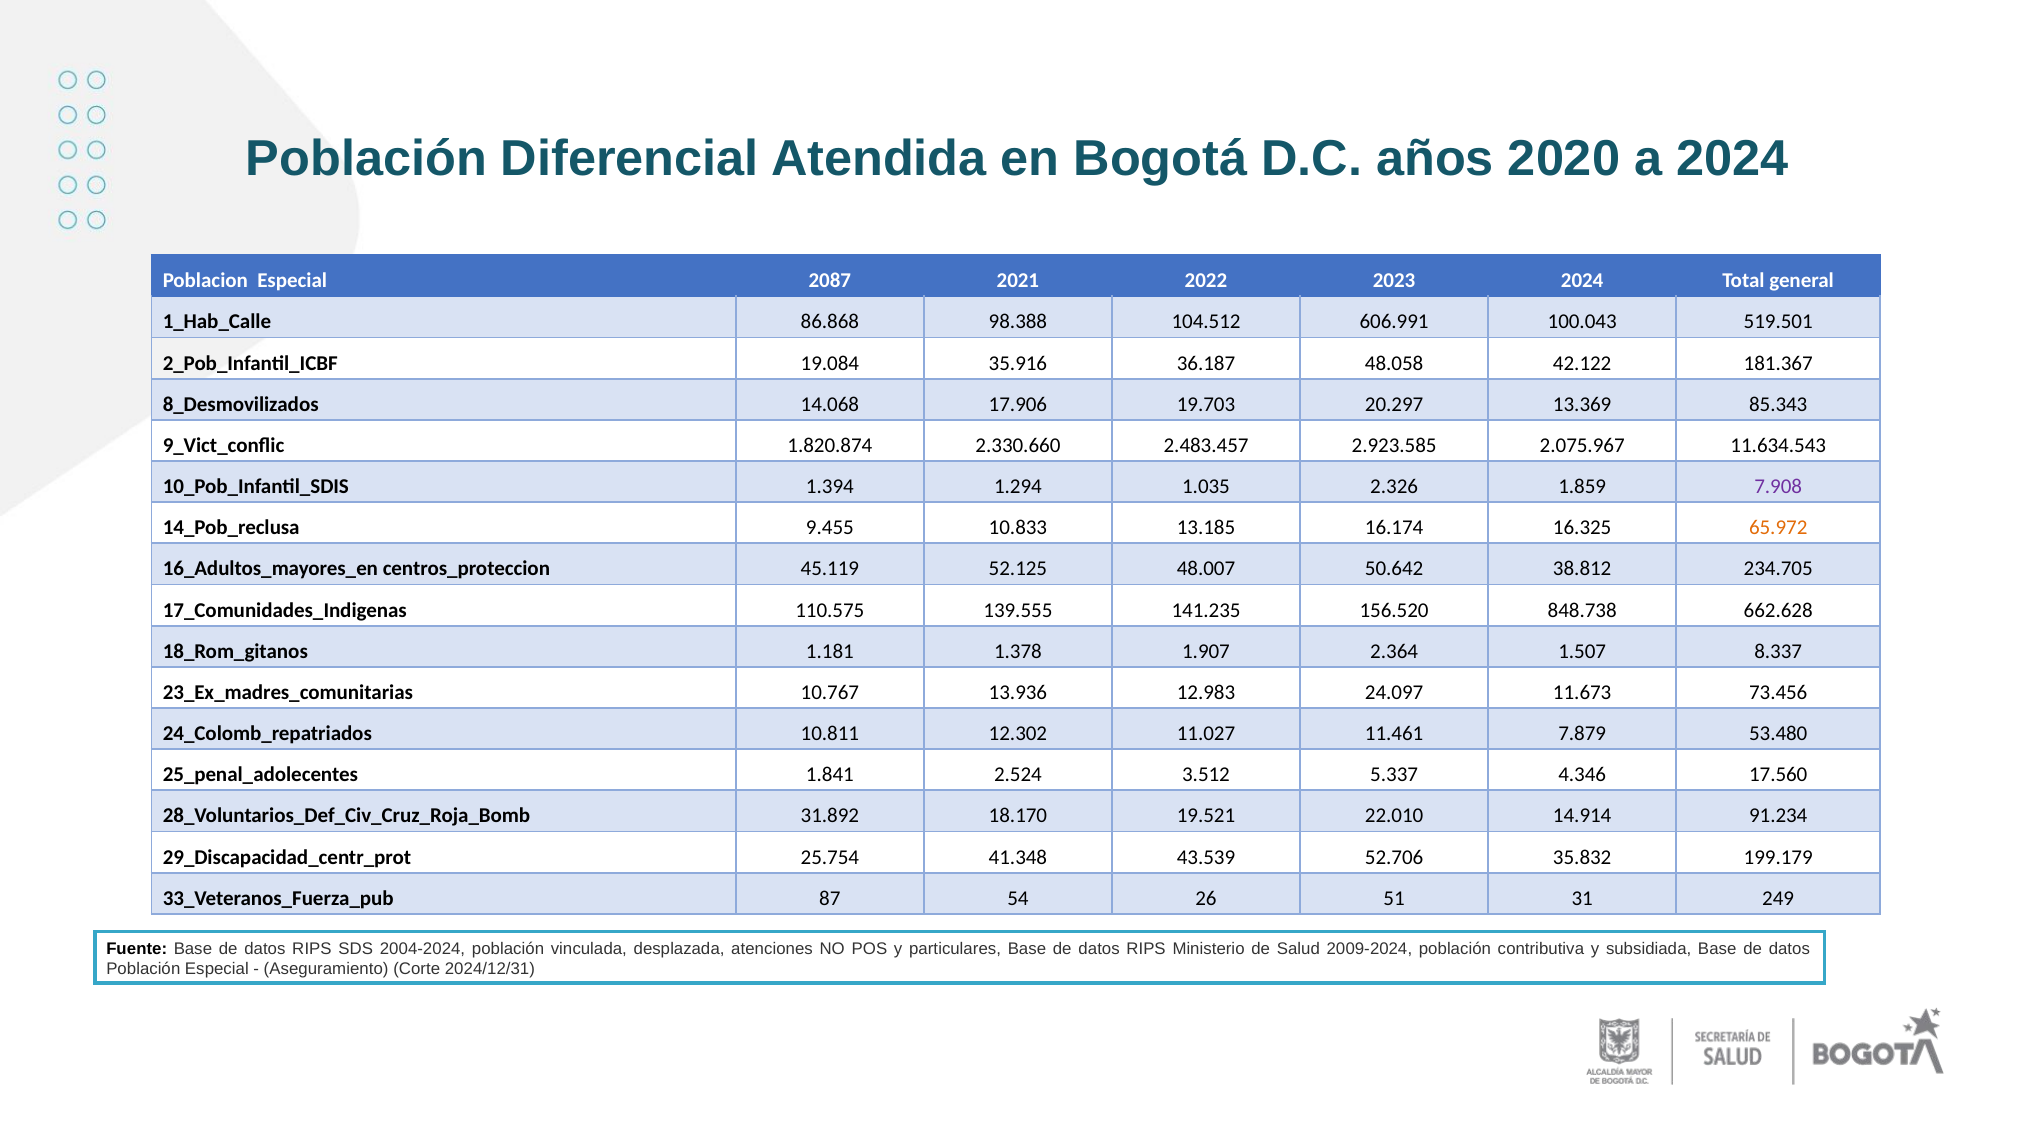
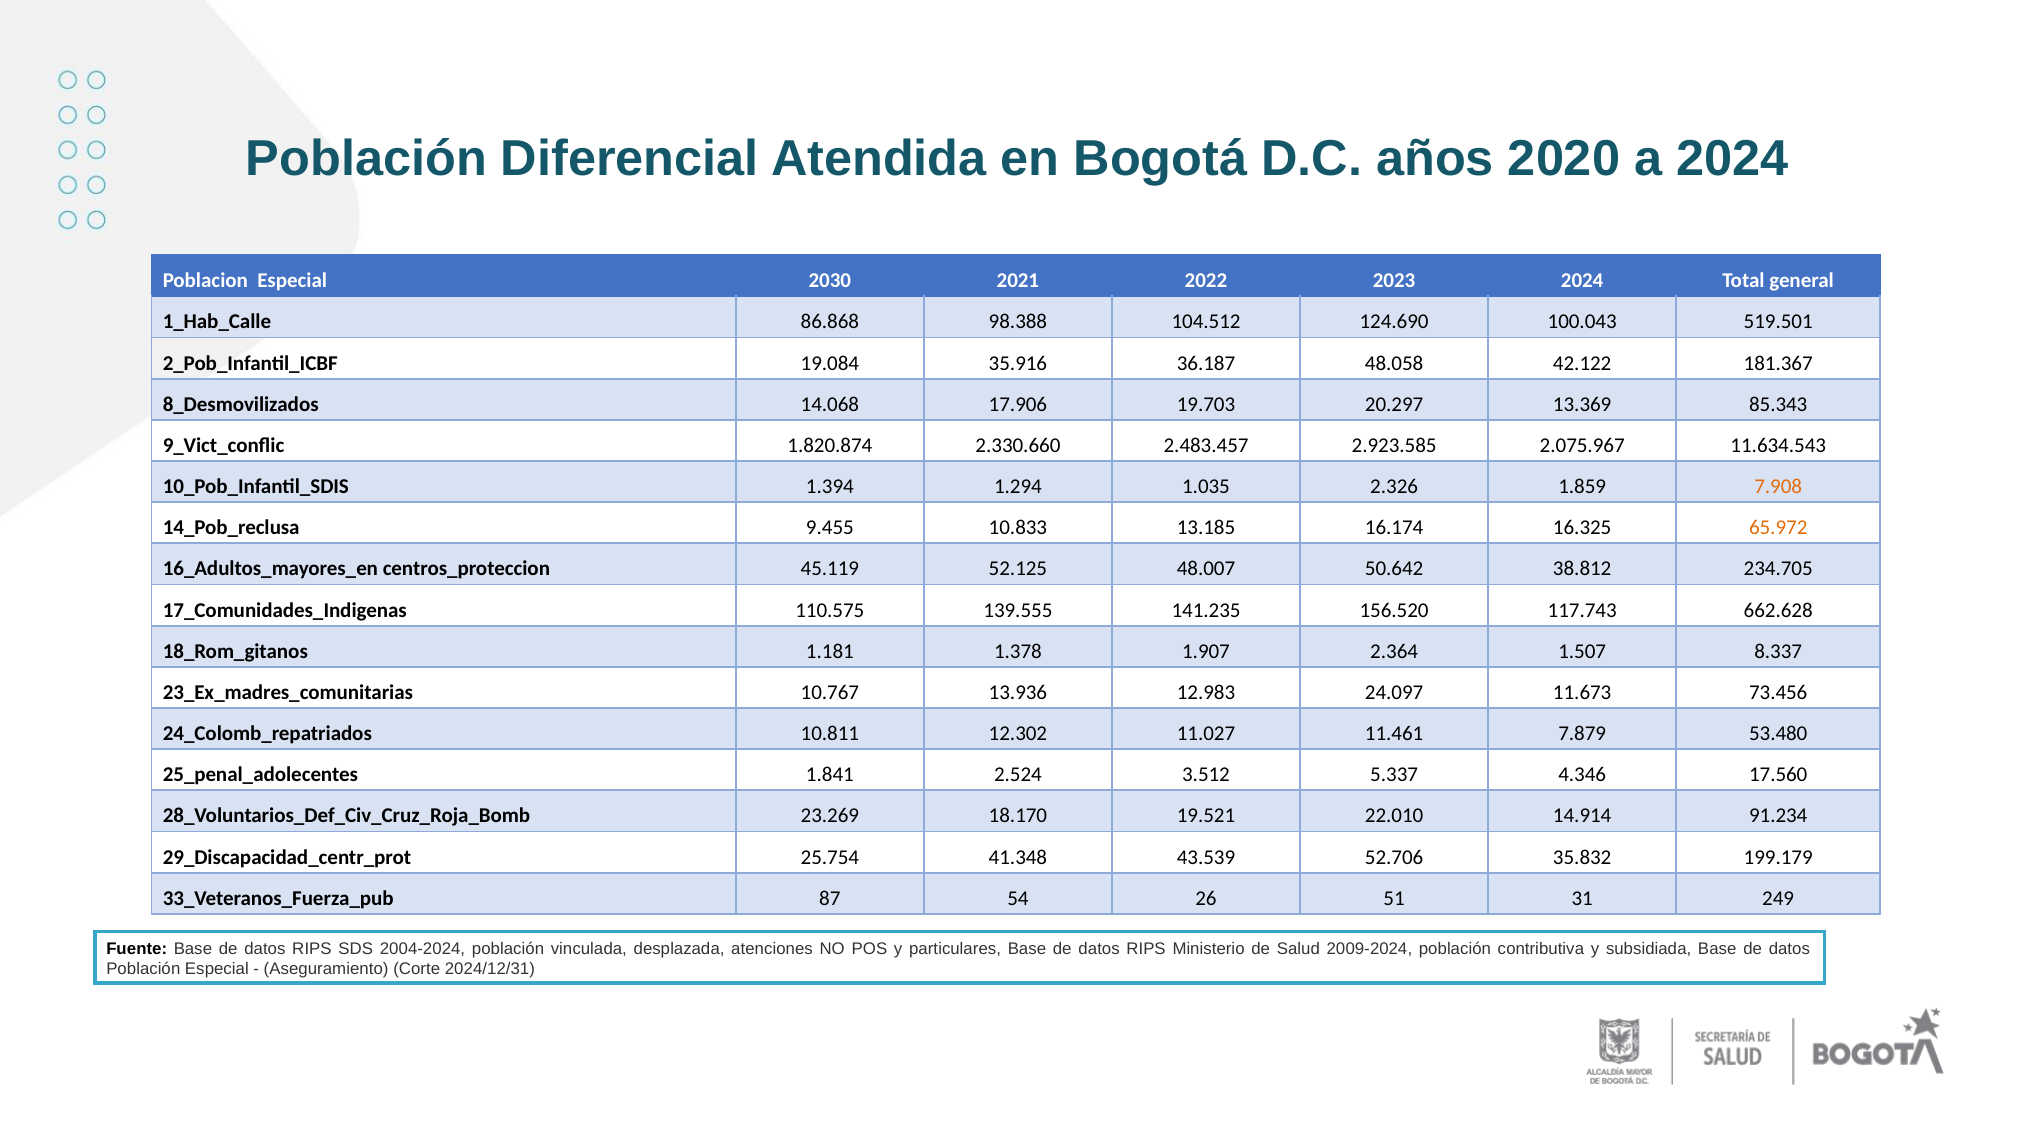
2087: 2087 -> 2030 (830, 281)
606.991: 606.991 -> 124.690 (1394, 322)
7.908 colour: purple -> orange (1778, 487)
848.738: 848.738 -> 117.743 (1582, 611)
31.892: 31.892 -> 23.269 (830, 817)
